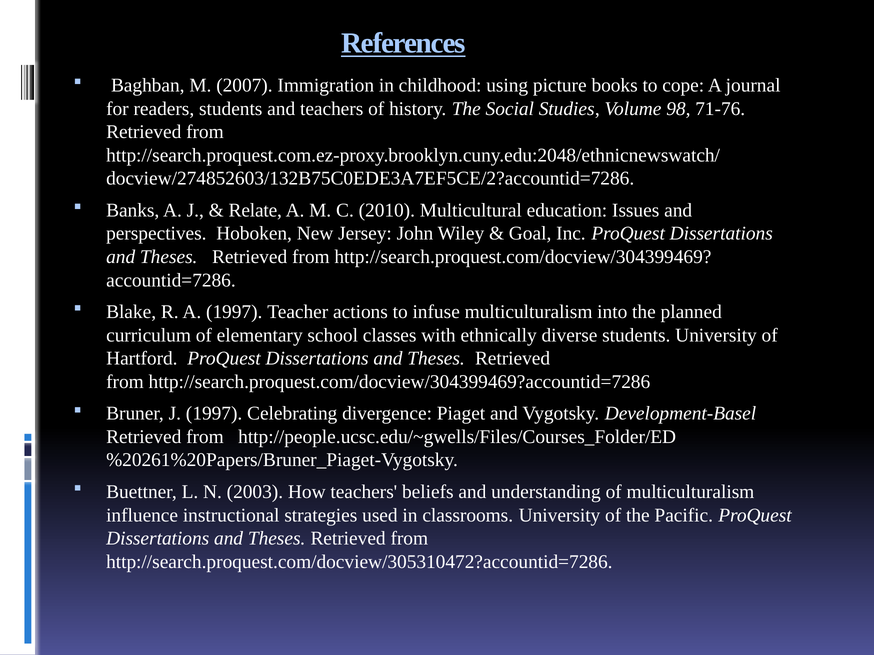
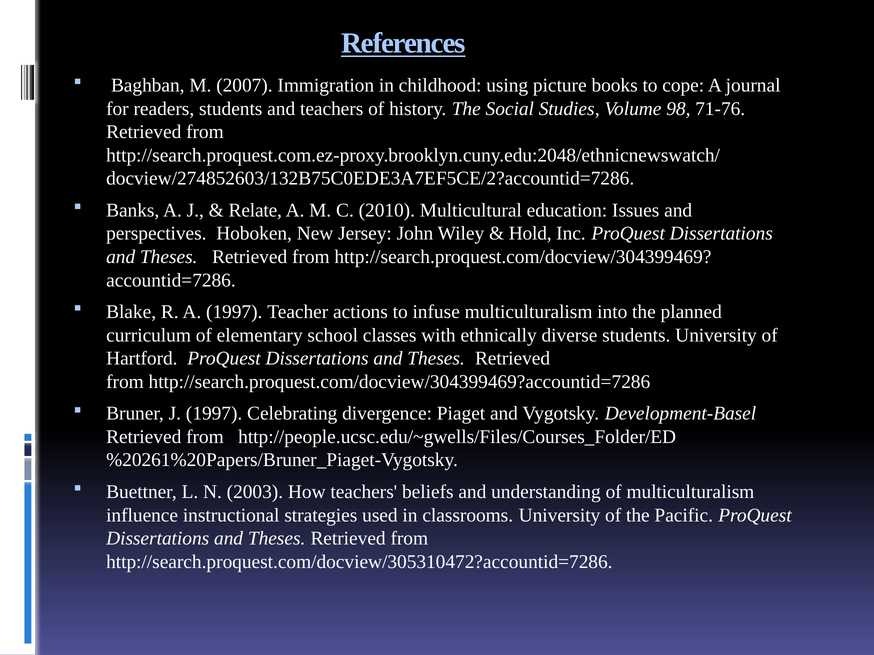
Goal: Goal -> Hold (530, 234)
